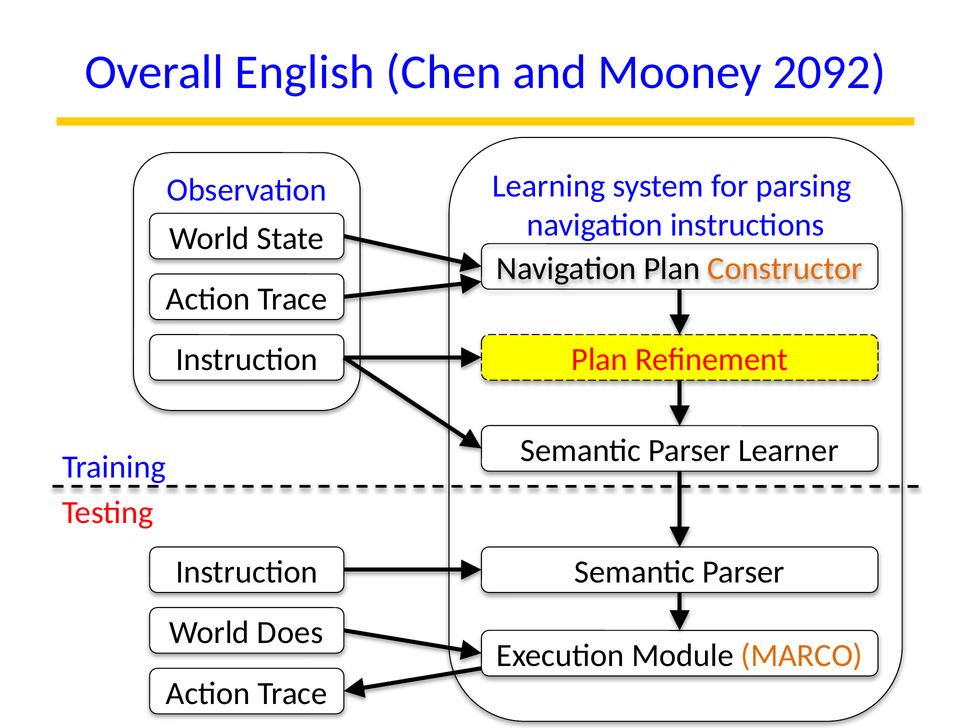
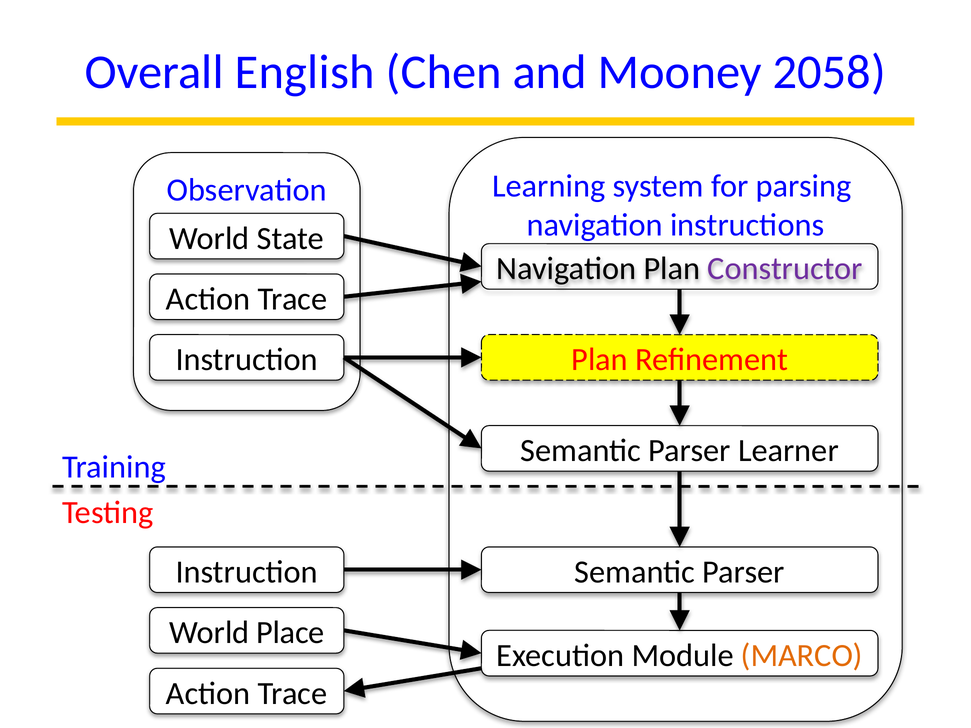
2092: 2092 -> 2058 (829, 72)
Constructor colour: orange -> purple (785, 269)
Does: Does -> Place (291, 633)
